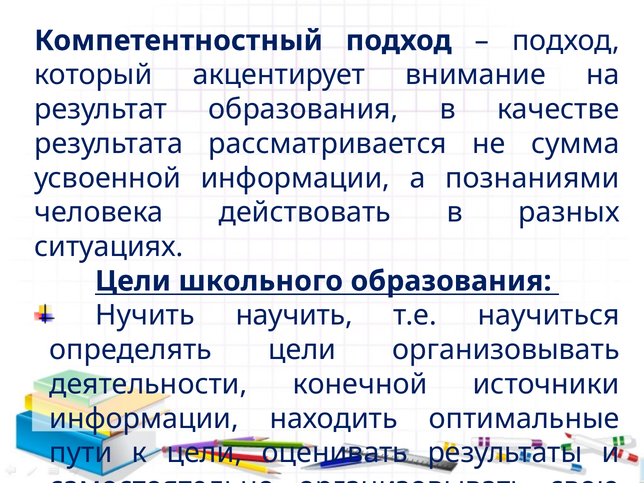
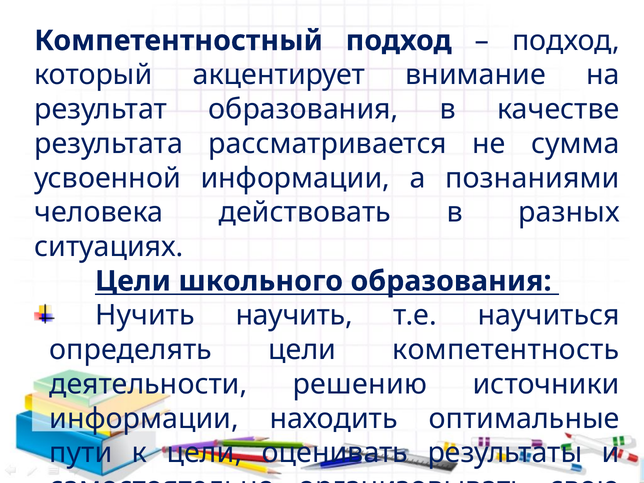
цели организовывать: организовывать -> компетентность (506, 350)
конечной: конечной -> решению (360, 384)
